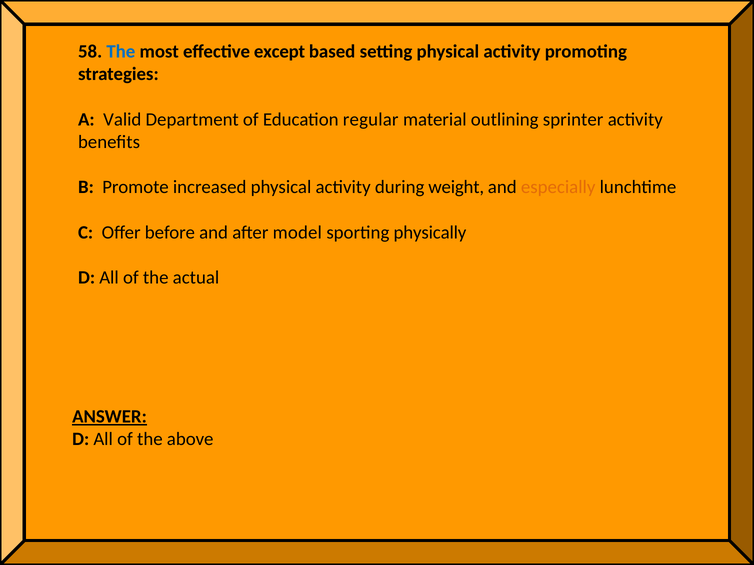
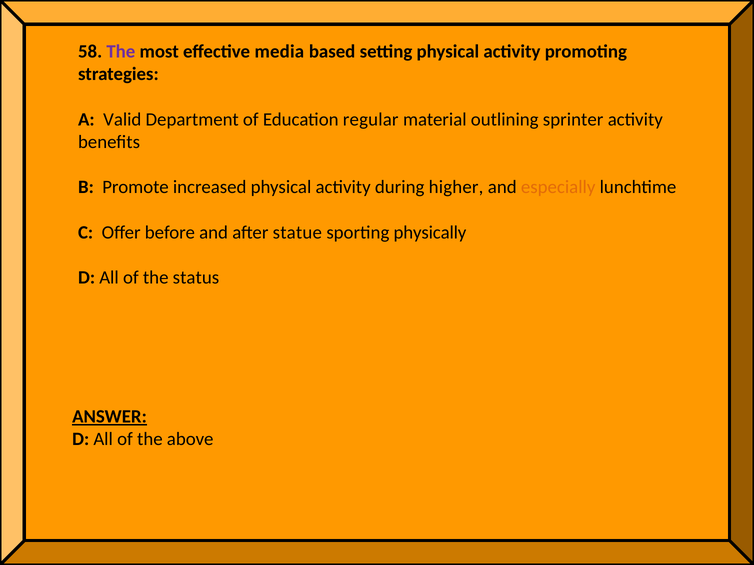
The colour: blue -> purple (121, 52)
except: except -> media (279, 52)
weight: weight -> higher (456, 187)
model: model -> statue (297, 233)
actual: actual -> status (196, 278)
